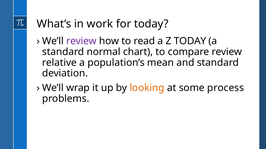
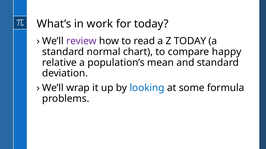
compare review: review -> happy (227, 52)
looking colour: orange -> blue (147, 88)
process: process -> formula (226, 88)
